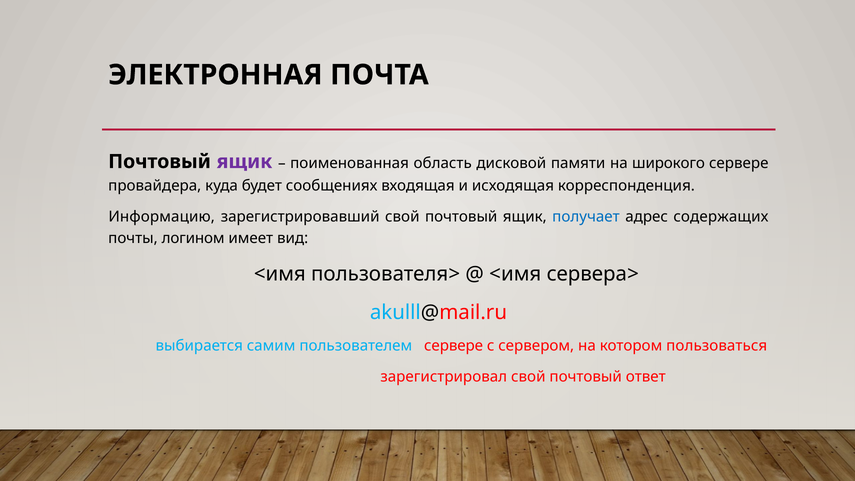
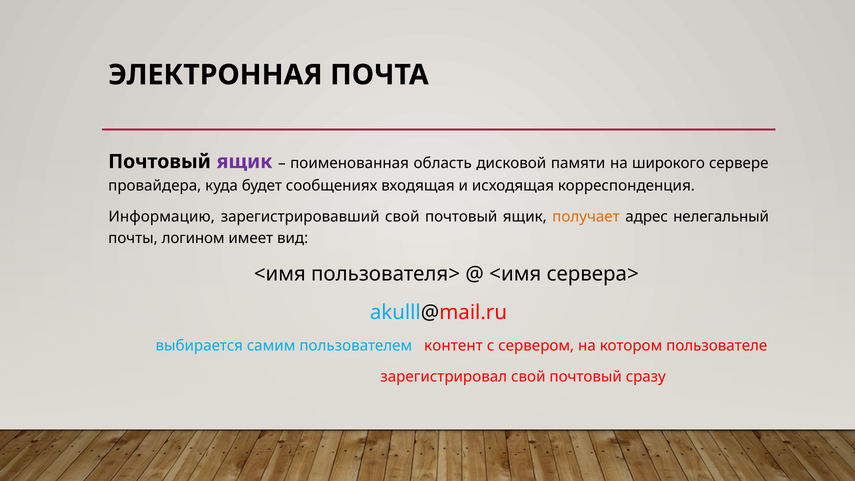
получает colour: blue -> orange (586, 217)
содержащих: содержащих -> нелегальный (721, 217)
пользователем сервере: сервере -> контент (453, 346)
пользоваться: пользоваться -> пользователе (717, 346)
ответ: ответ -> сразу (646, 377)
